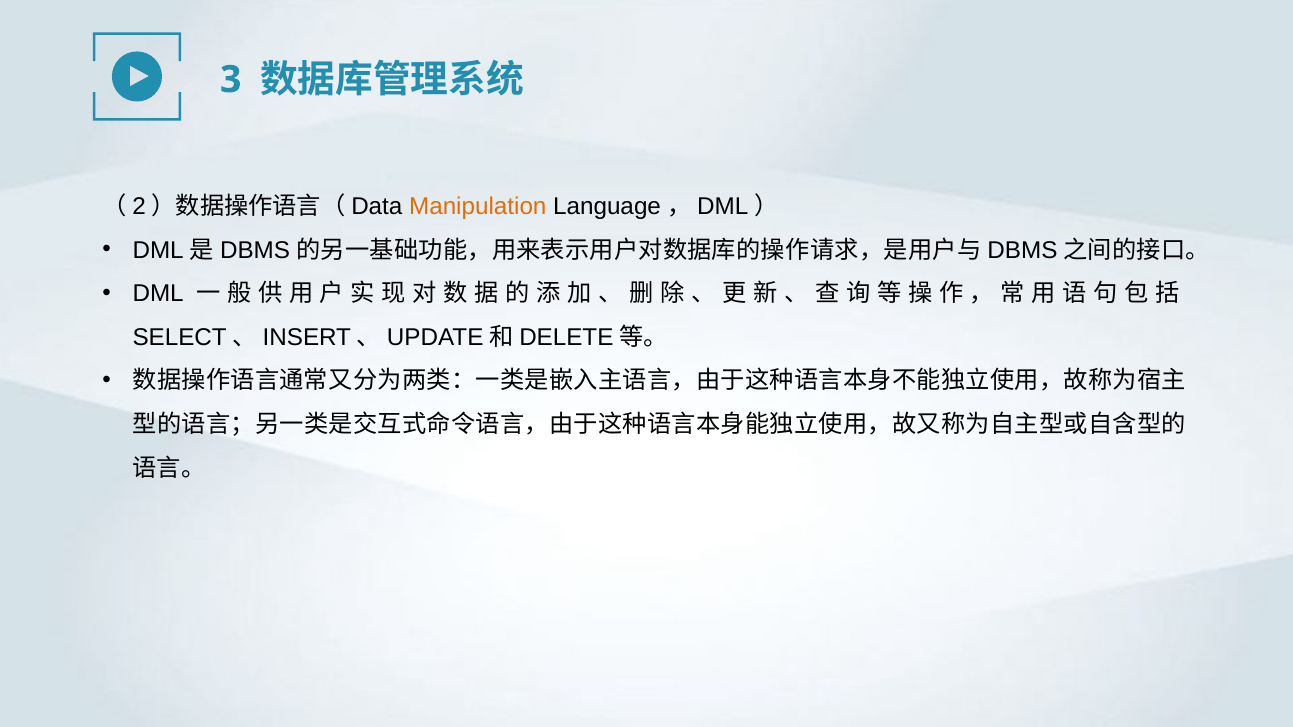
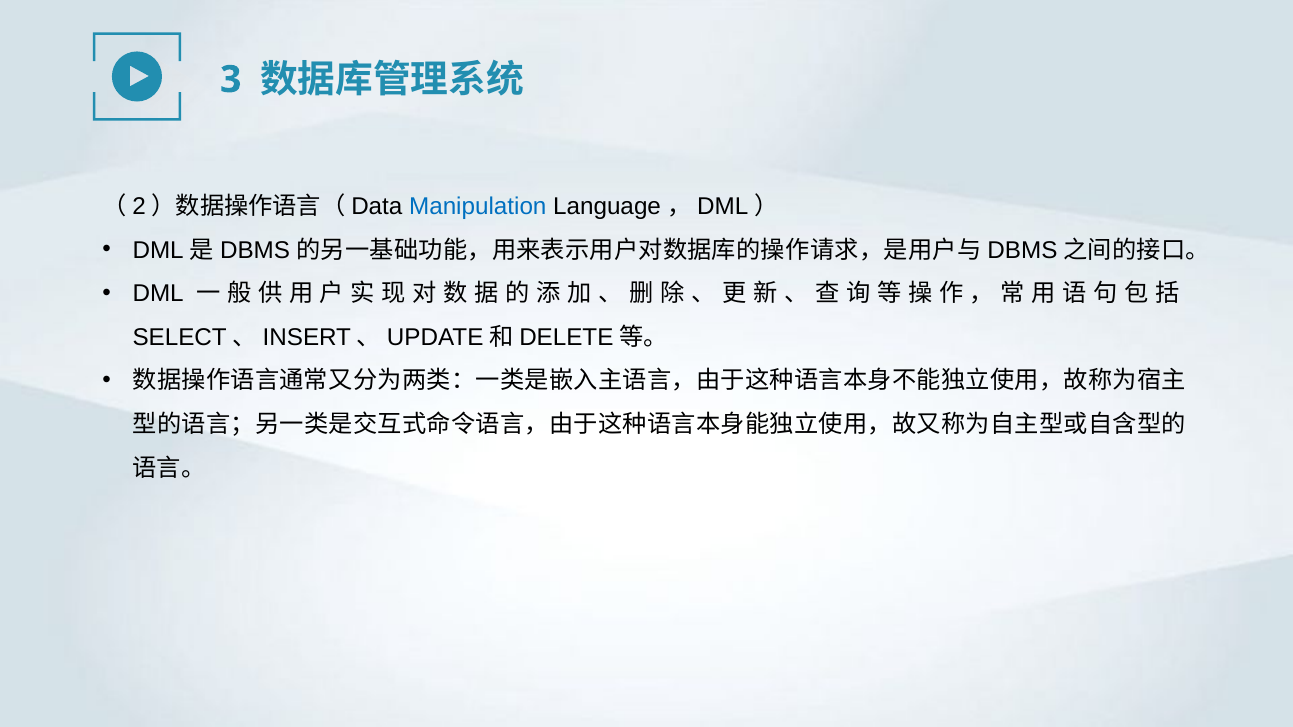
Manipulation colour: orange -> blue (478, 207)
